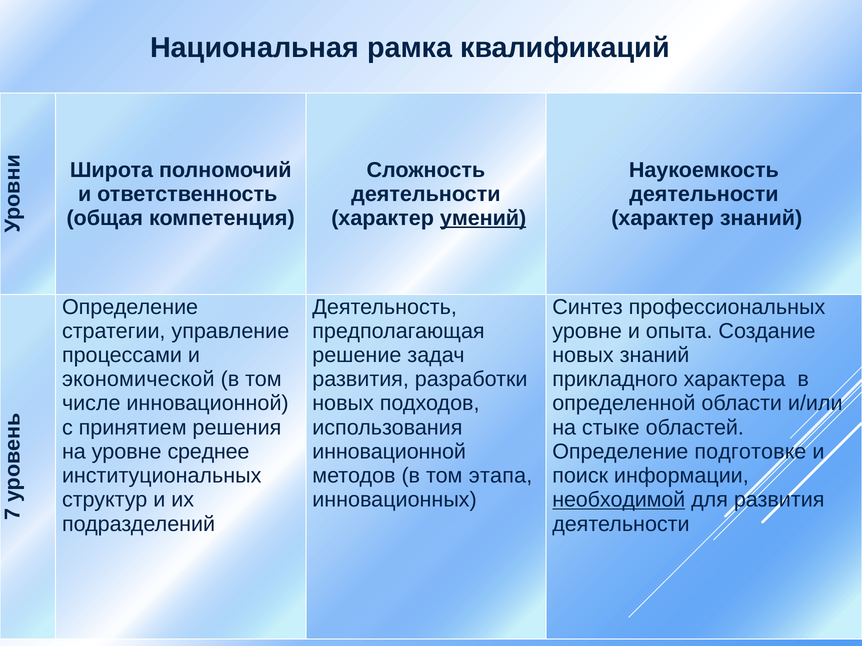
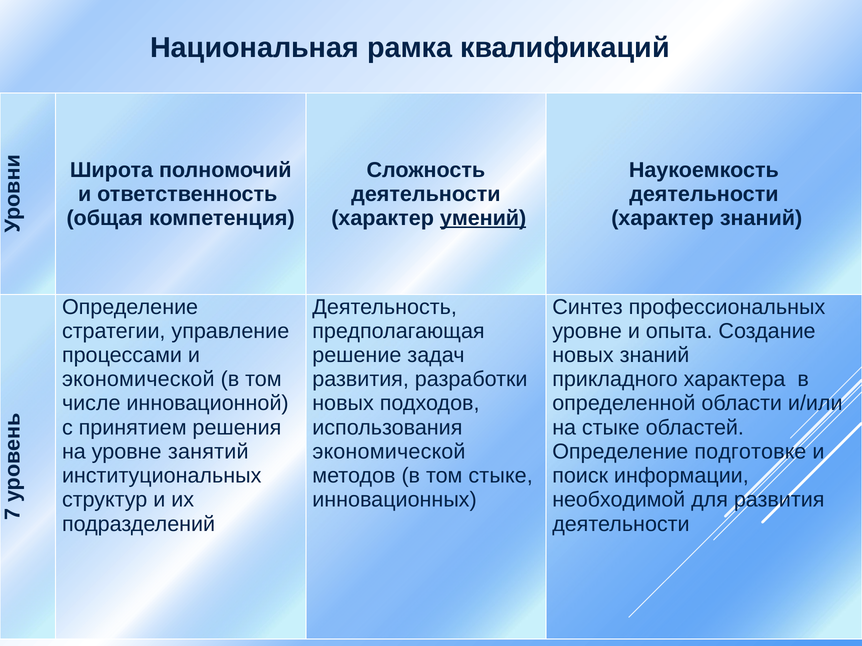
среднее: среднее -> занятий (208, 452)
инновационной: инновационной -> экономической (389, 452)
том этапа: этапа -> стыке (501, 476)
необходимой underline: present -> none (619, 500)
